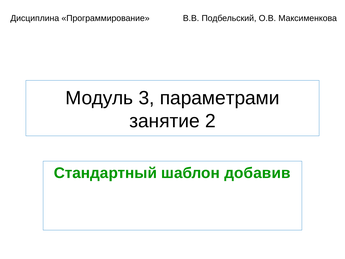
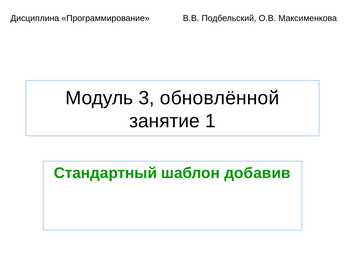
параметрами: параметрами -> обновлённой (220, 98)
2: 2 -> 1 (210, 121)
